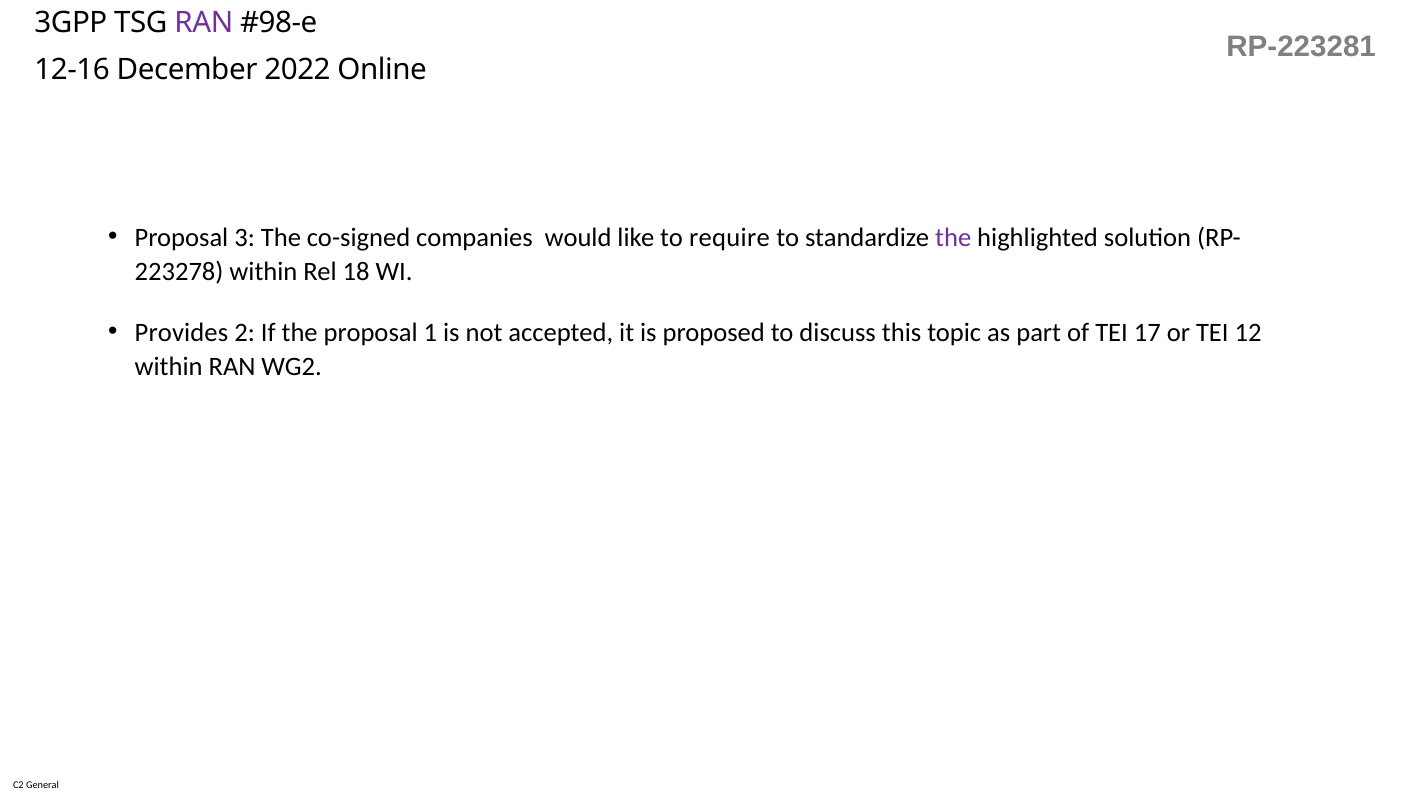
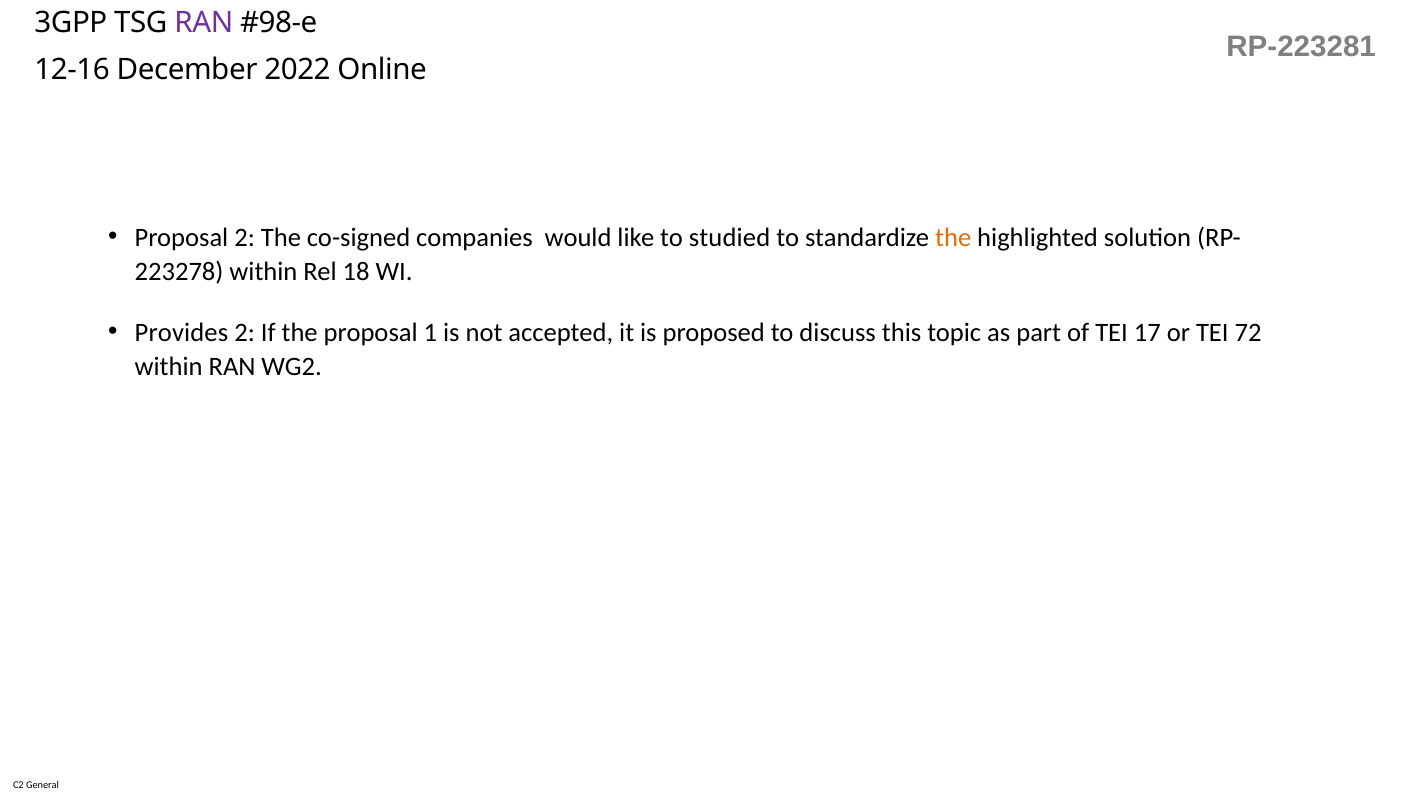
Proposal 3: 3 -> 2 (245, 238)
require: require -> studied (730, 238)
the colour: purple -> orange (953, 238)
12: 12 -> 72 (1248, 333)
